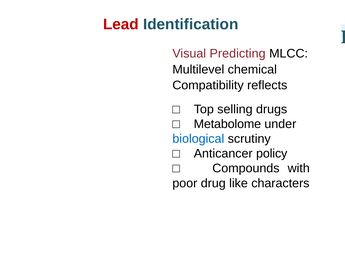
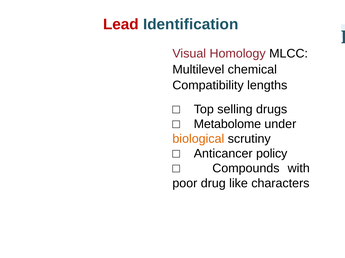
Predicting: Predicting -> Homology (238, 54)
reflects: reflects -> lengths (267, 86)
biological colour: blue -> orange (198, 139)
